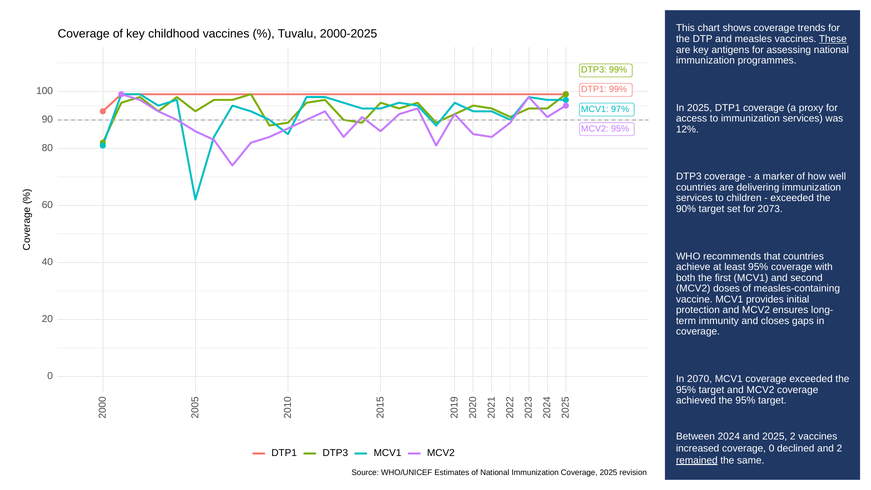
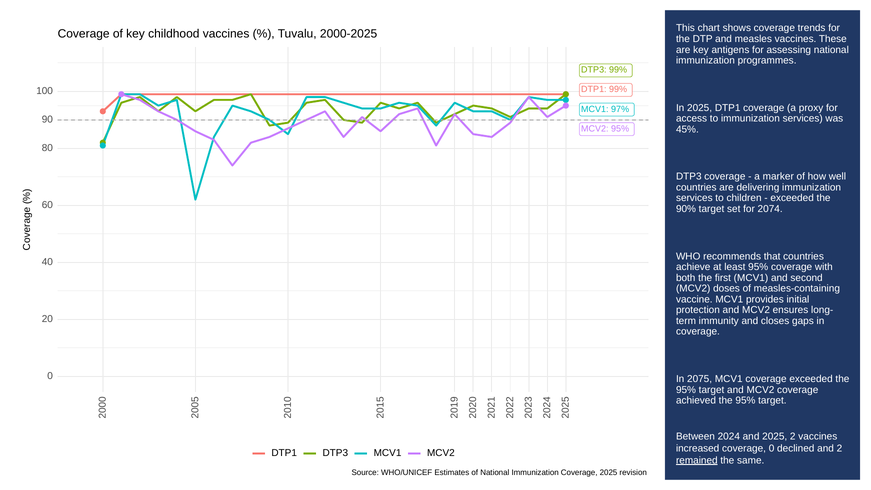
These underline: present -> none (833, 39)
12%: 12% -> 45% (687, 129)
2073: 2073 -> 2074 (770, 209)
2070: 2070 -> 2075 (700, 379)
